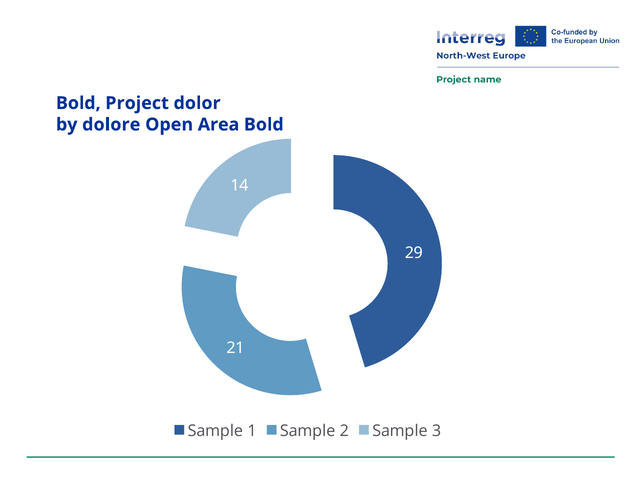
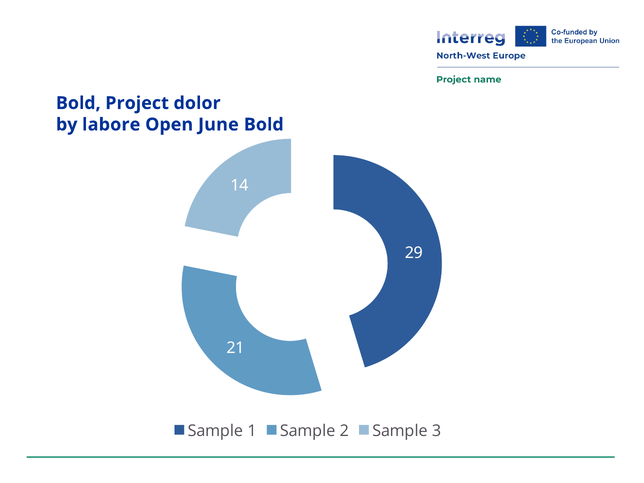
dolore: dolore -> labore (111, 125)
Area: Area -> June (218, 125)
